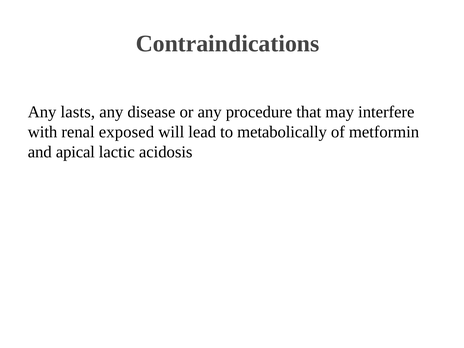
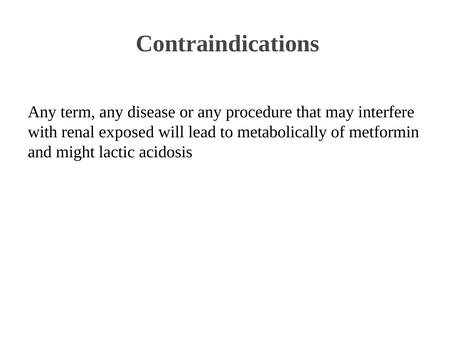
lasts: lasts -> term (78, 112)
apical: apical -> might (75, 152)
